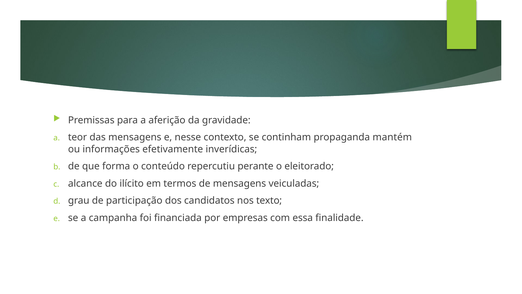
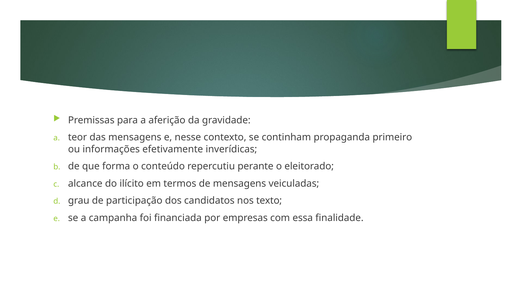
mantém: mantém -> primeiro (392, 137)
